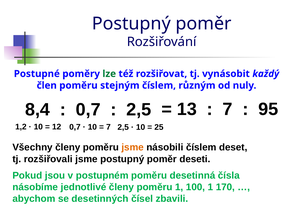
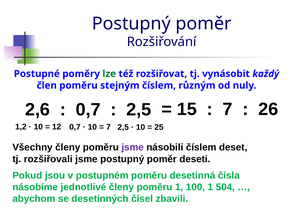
13: 13 -> 15 (187, 110)
95: 95 -> 26 (268, 110)
8,4: 8,4 -> 2,6 (38, 110)
jsme colour: orange -> purple (133, 148)
170: 170 -> 504 (225, 188)
